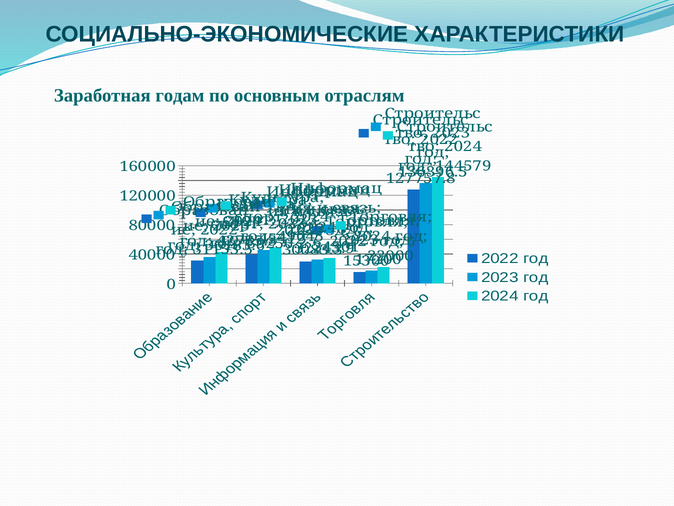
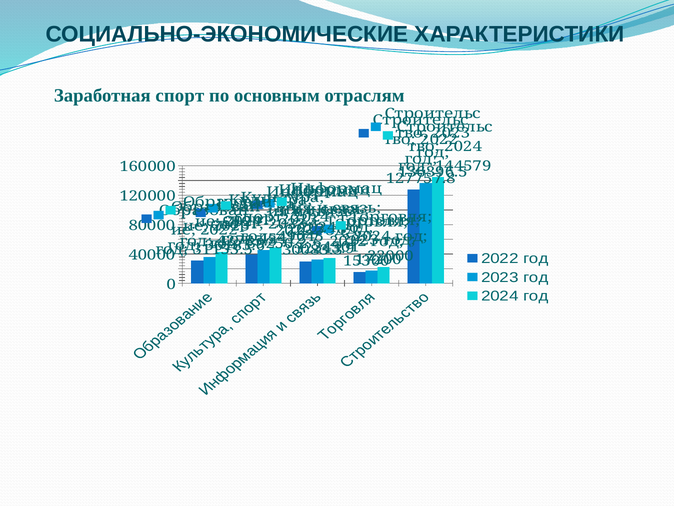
Заработная годам: годам -> спорт (180, 95)
